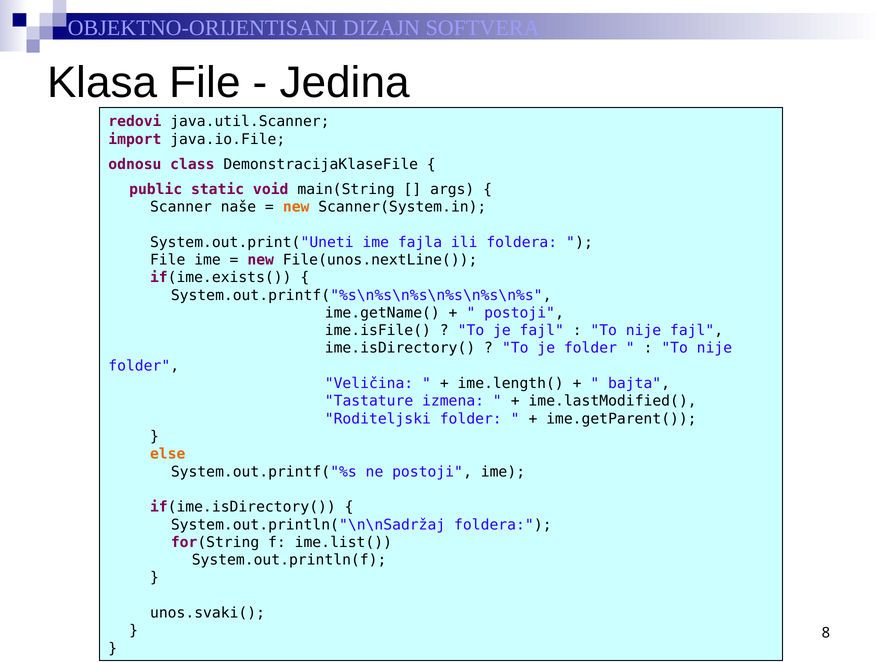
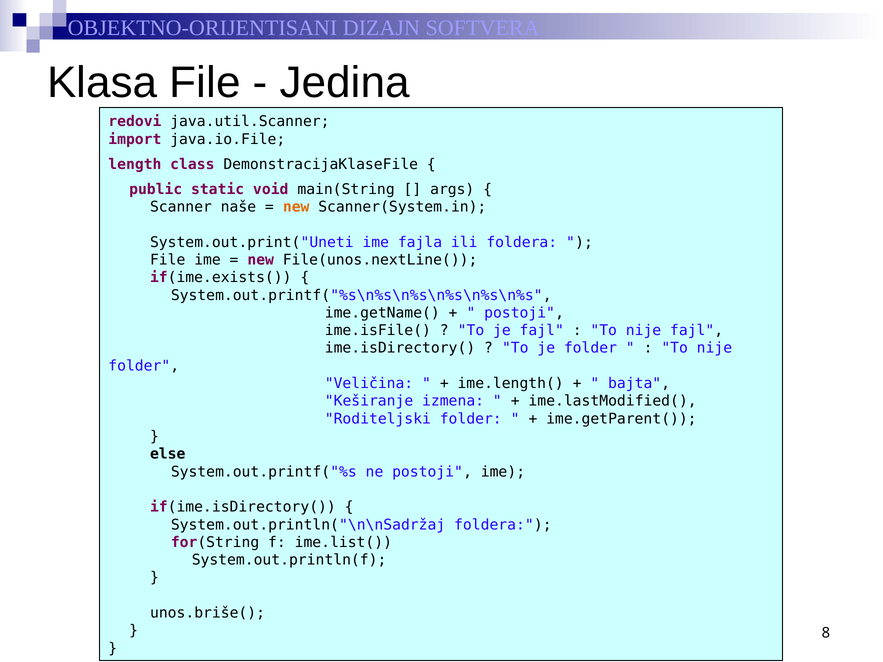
odnosu: odnosu -> length (135, 164)
Tastature: Tastature -> Keširanje (369, 401)
else colour: orange -> black (168, 454)
unos.svaki(: unos.svaki( -> unos.briše( (208, 613)
